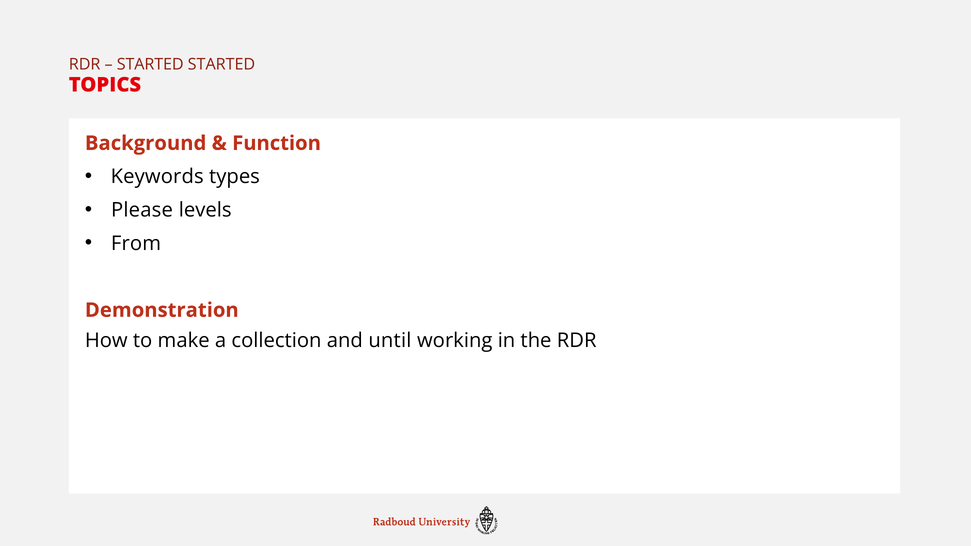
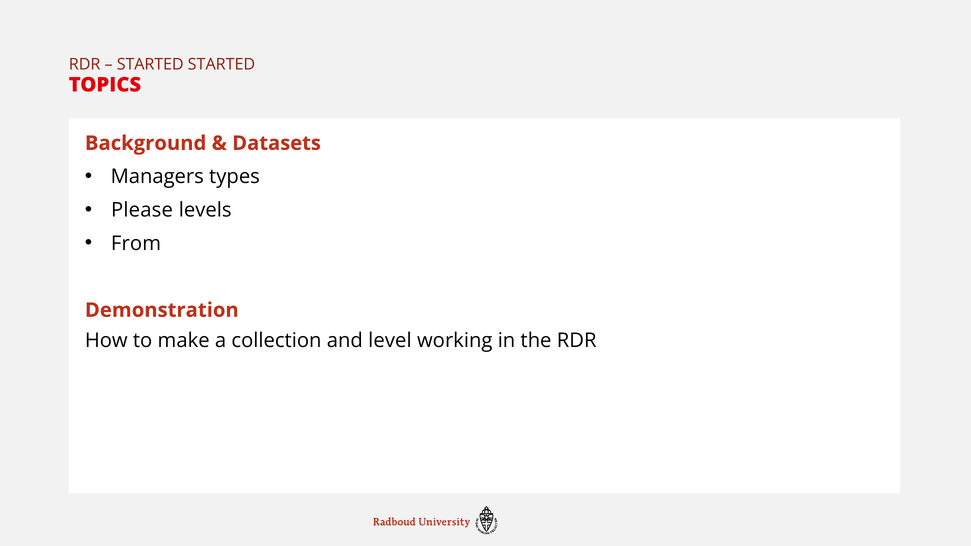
Function: Function -> Datasets (277, 143)
Keywords: Keywords -> Managers (157, 177)
until: until -> level (390, 341)
